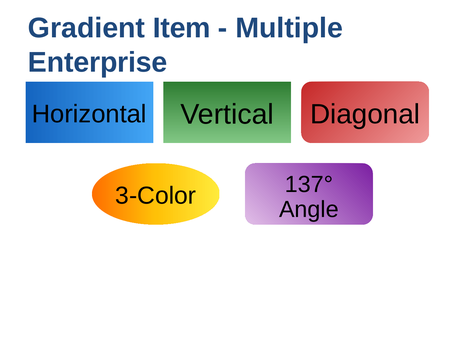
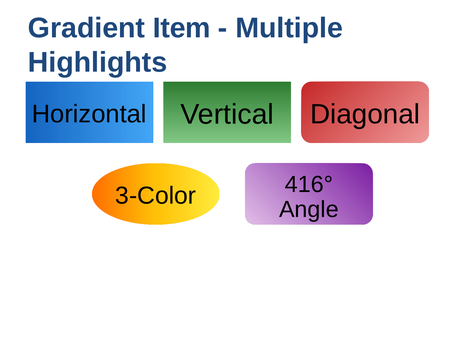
Enterprise: Enterprise -> Highlights (98, 62)
137°: 137° -> 416° (309, 184)
